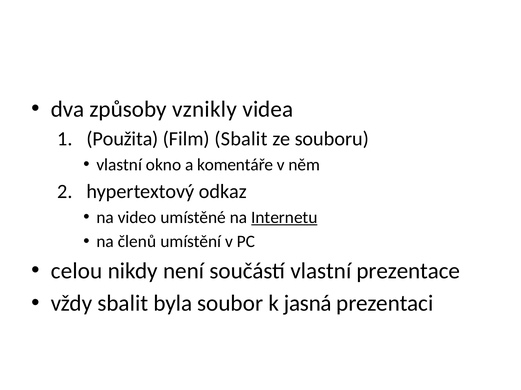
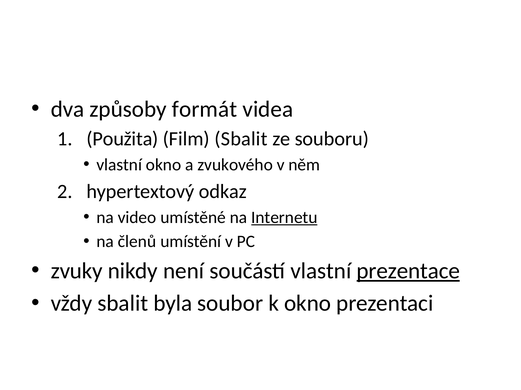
vznikly: vznikly -> formát (205, 109)
komentáře: komentáře -> zvukového (235, 165)
celou: celou -> zvuky (77, 271)
prezentace underline: none -> present (408, 271)
k jasná: jasná -> okno (308, 304)
